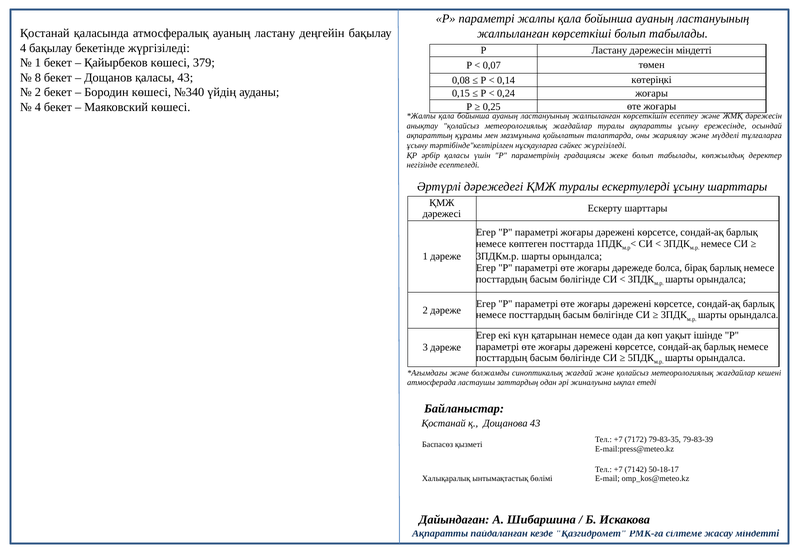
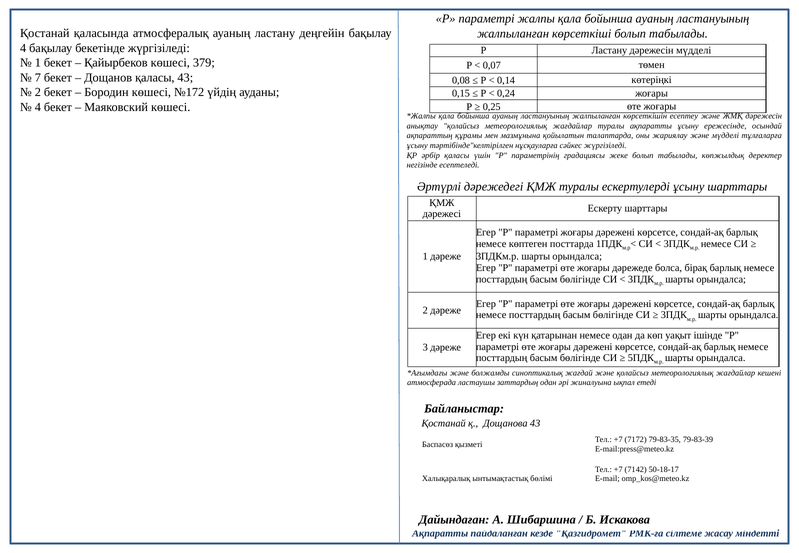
дәрежесін міндетті: міндетті -> мүдделі (694, 50)
8: 8 -> 7 (38, 77)
№340: №340 -> №172 (189, 92)
